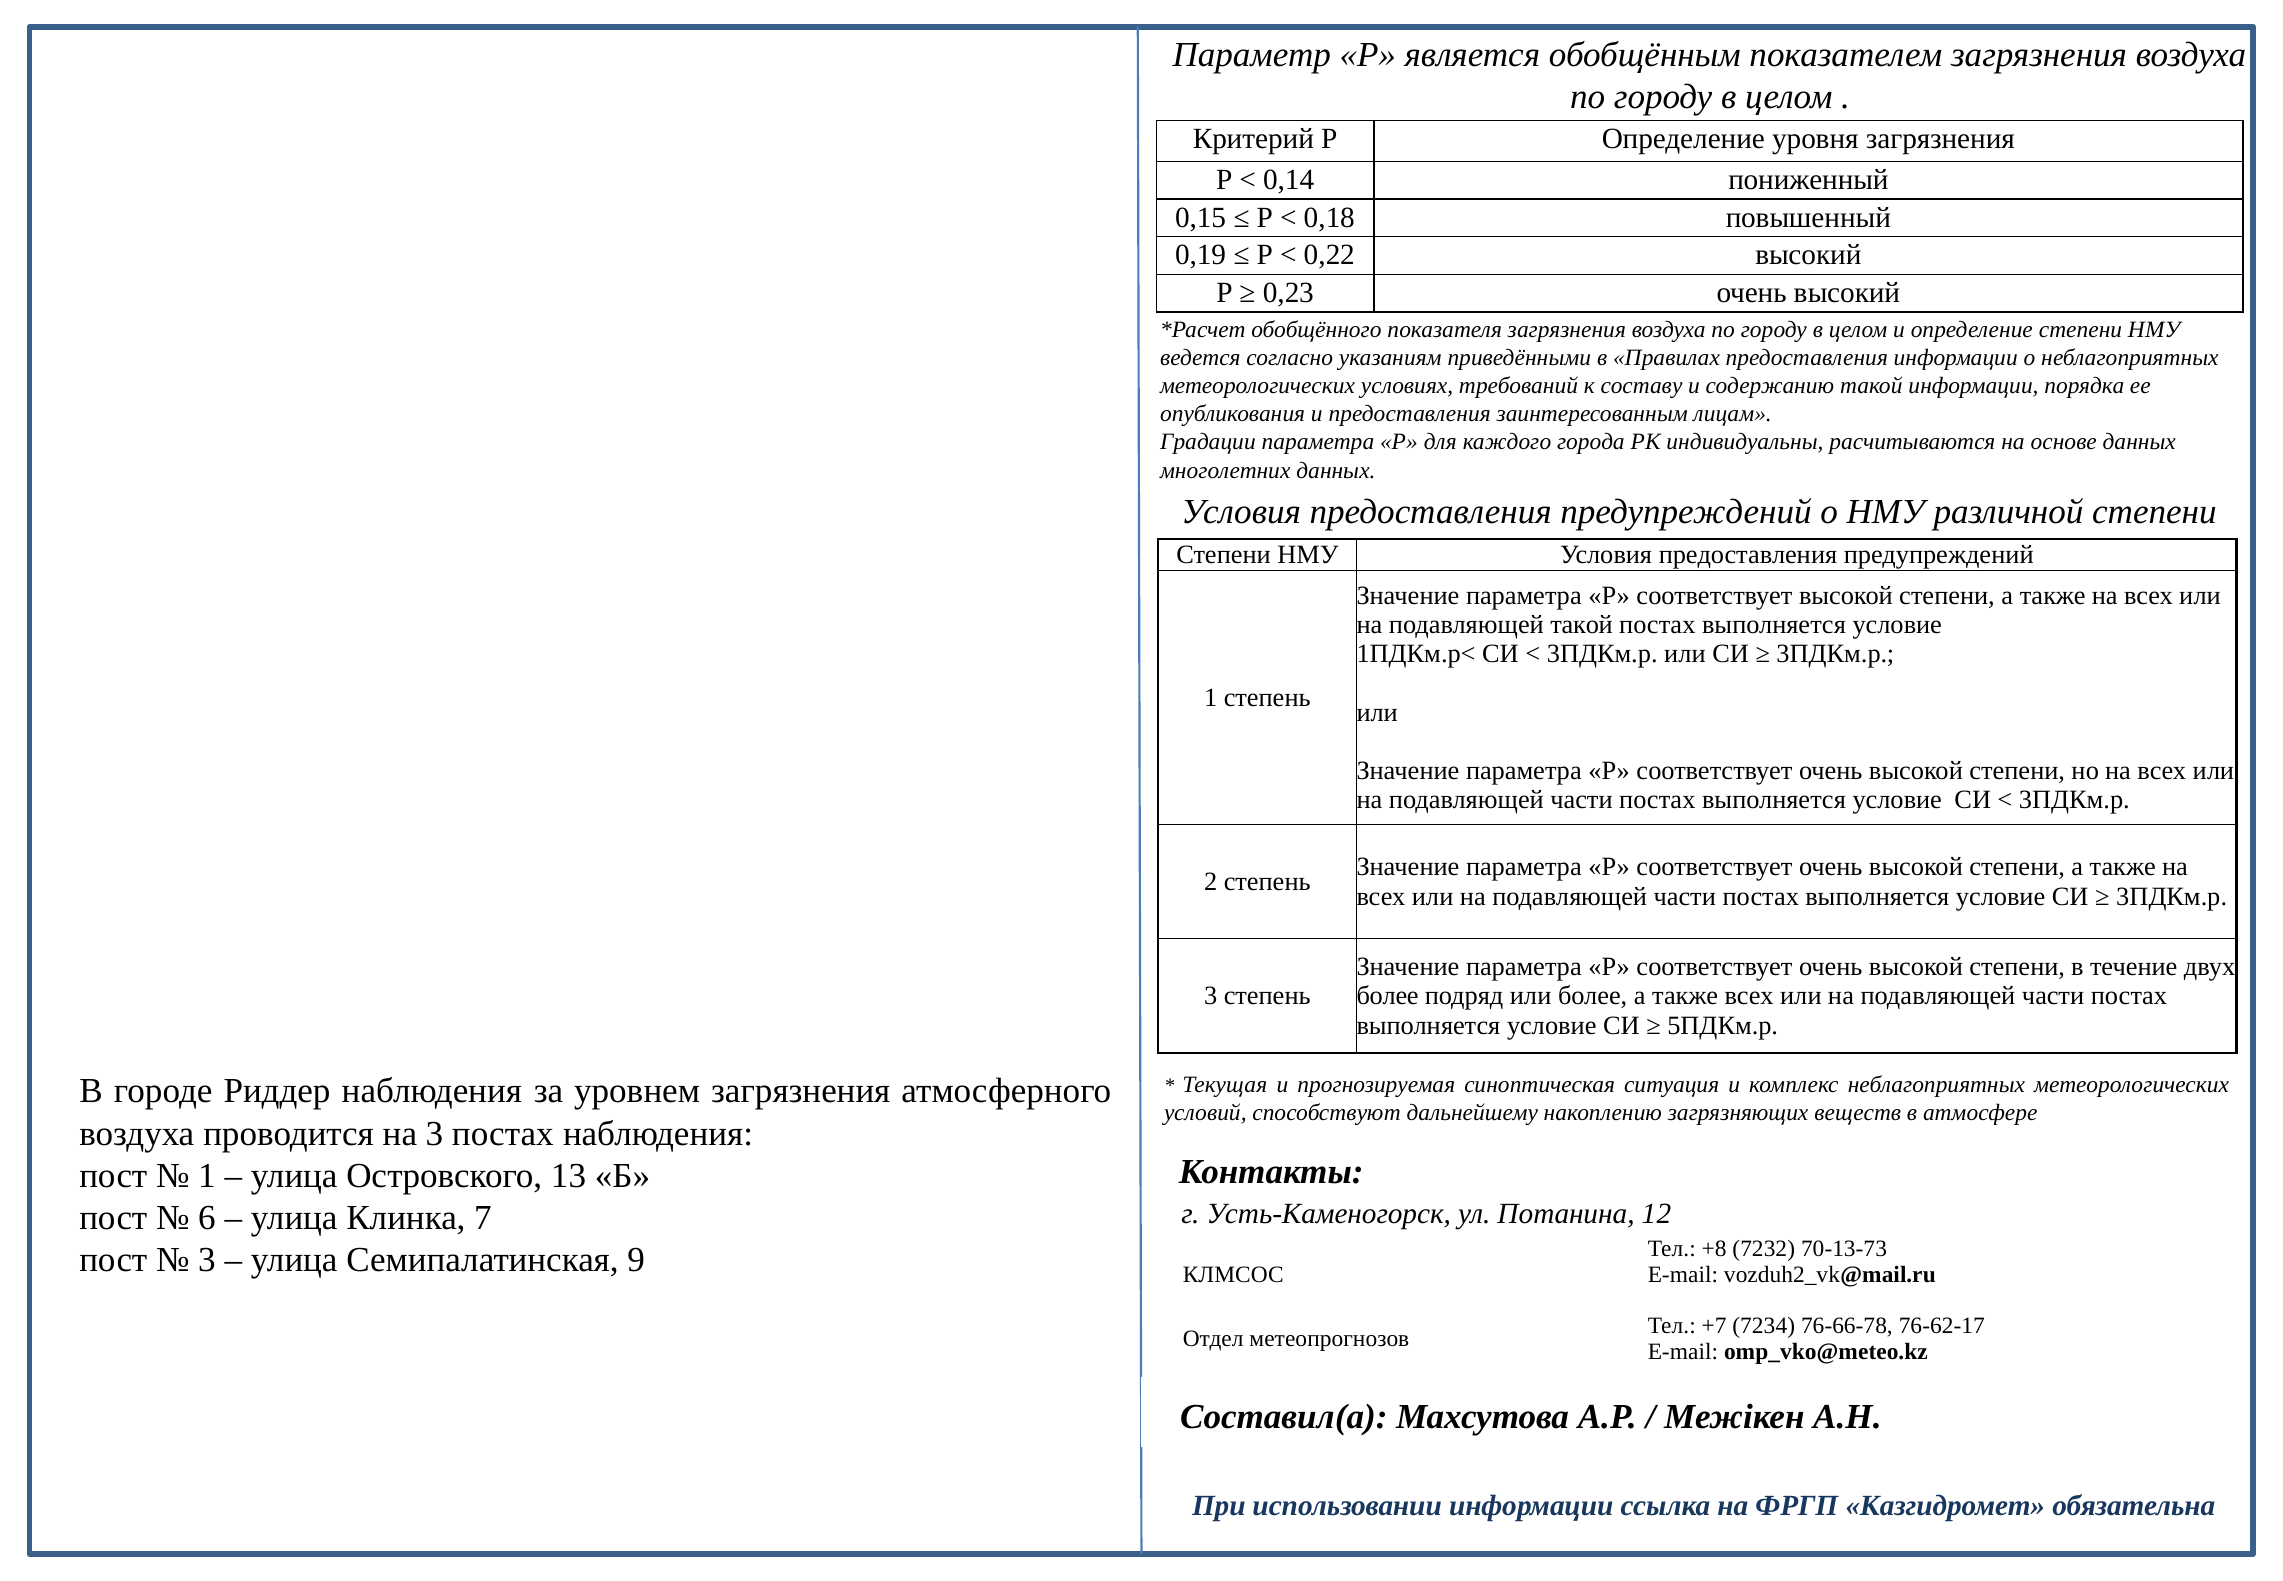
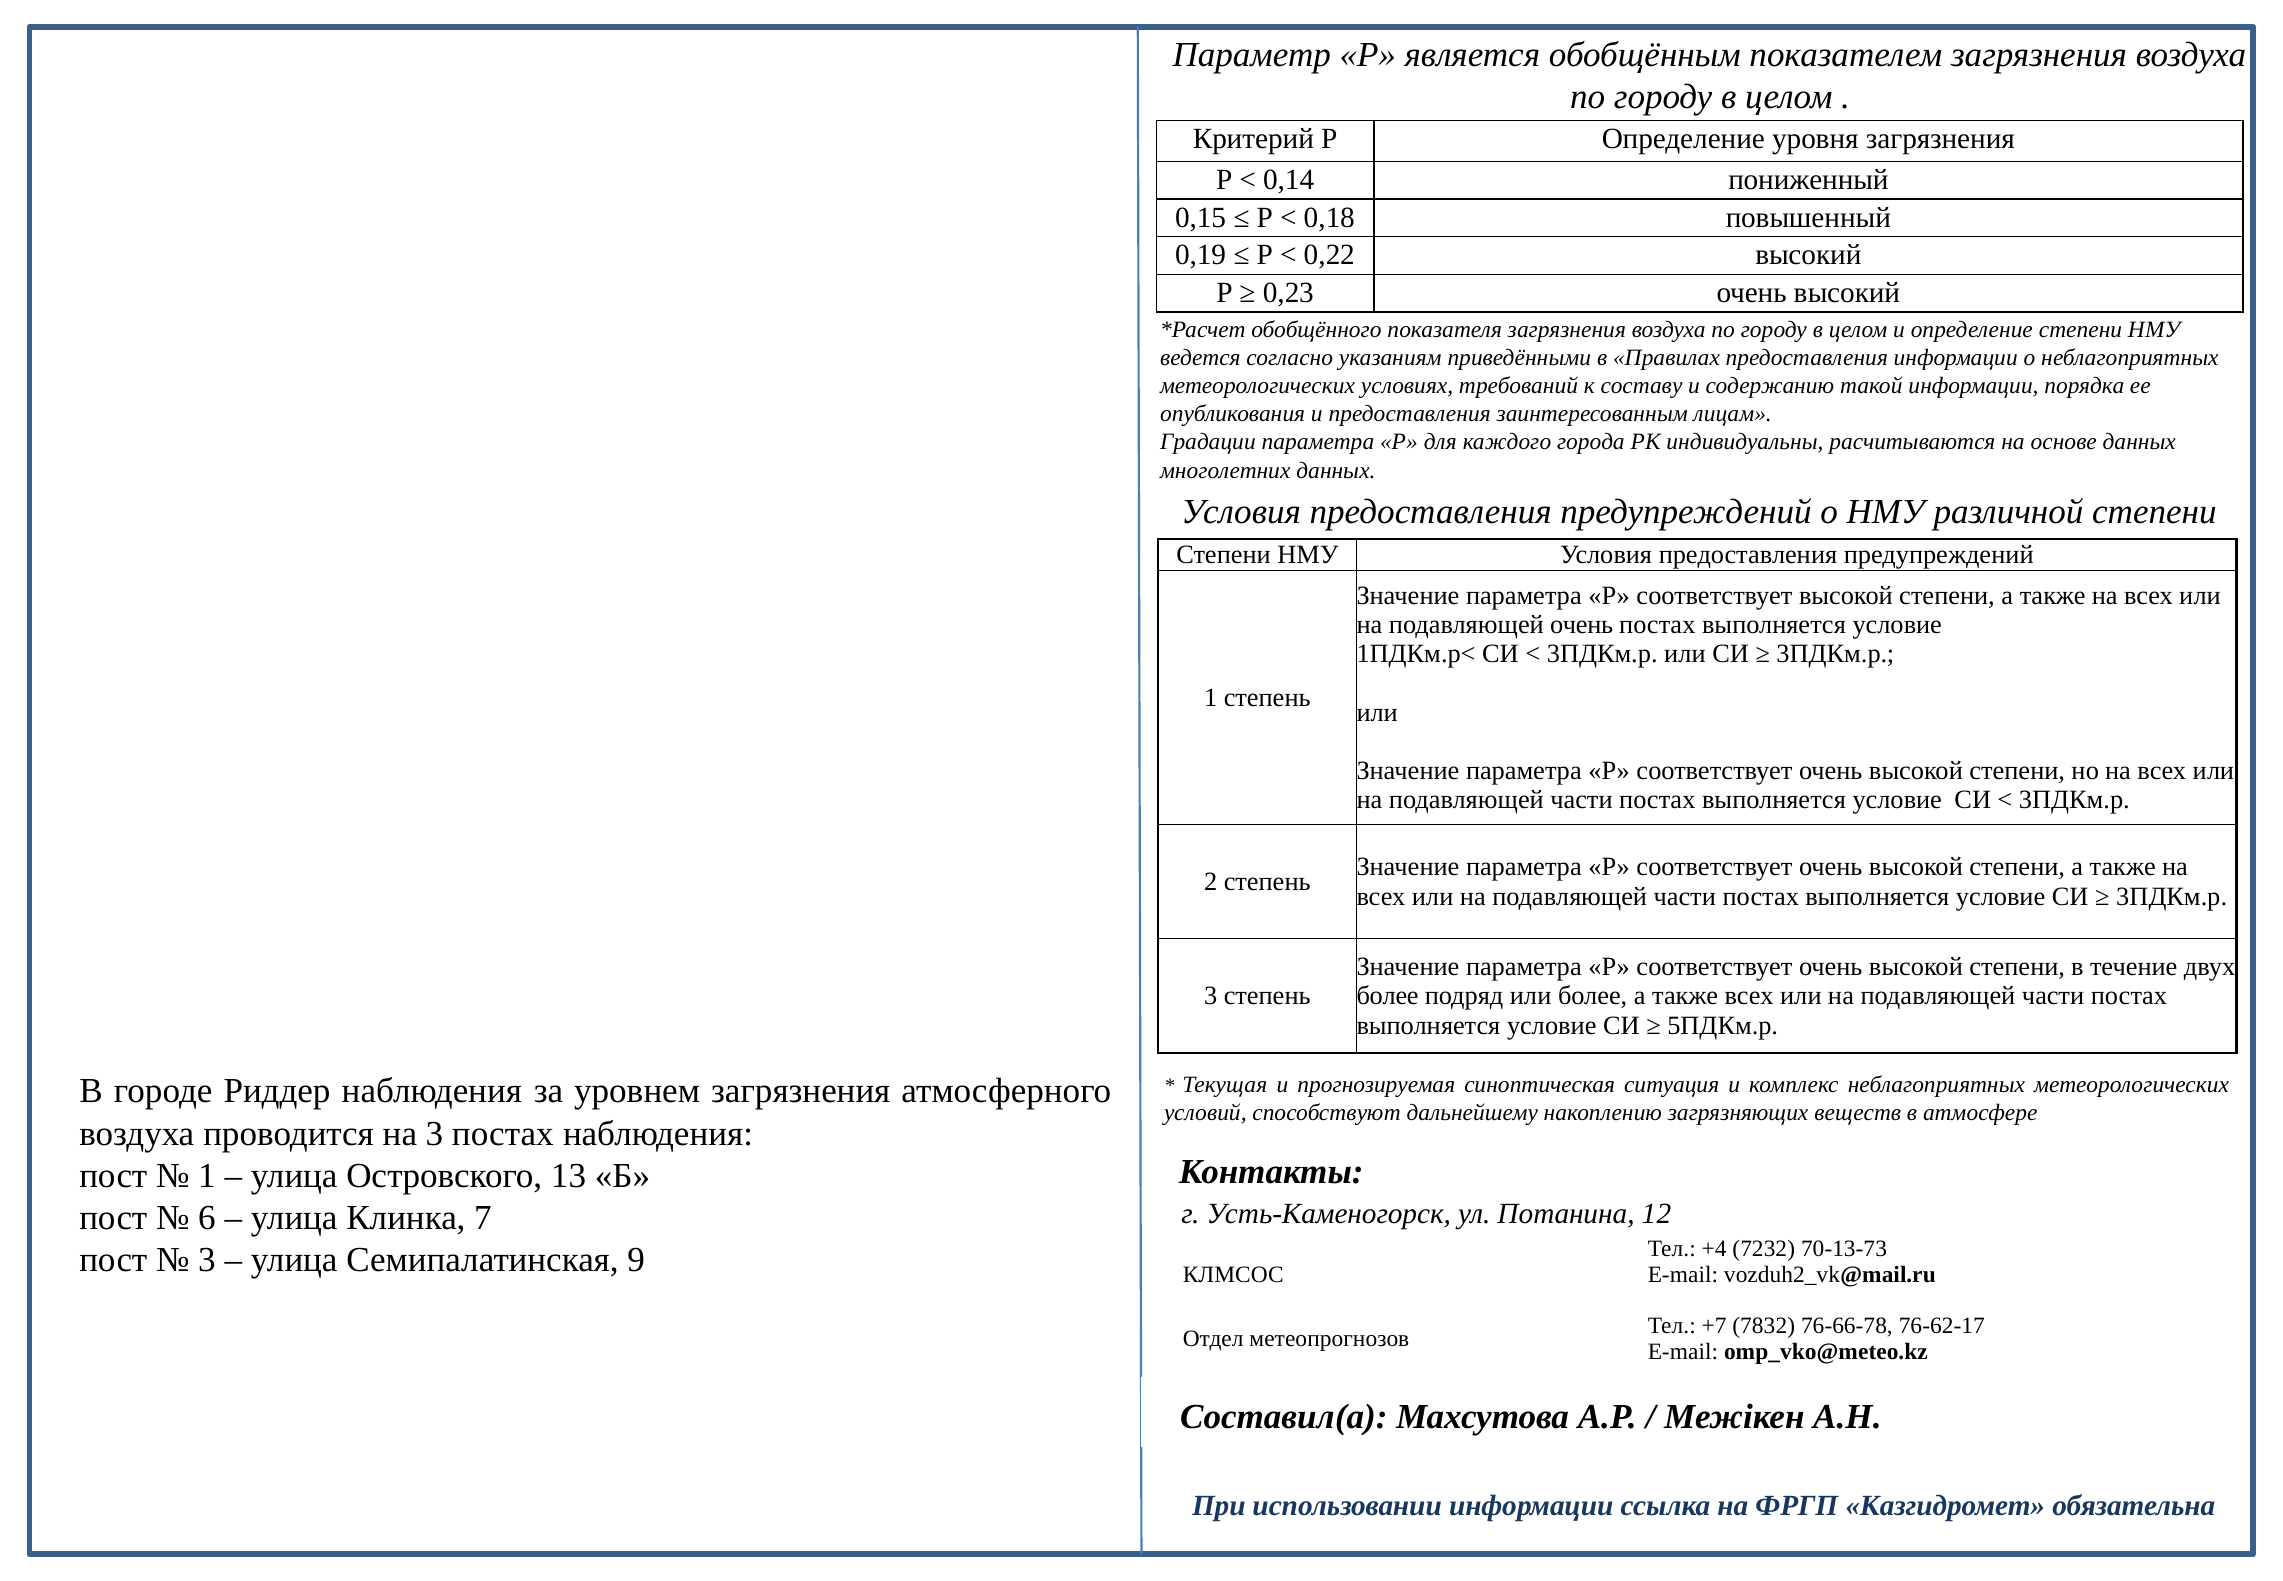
подавляющей такой: такой -> очень (1582, 625)
+8: +8 -> +4 (1714, 1248)
7234: 7234 -> 7832 (1764, 1325)
